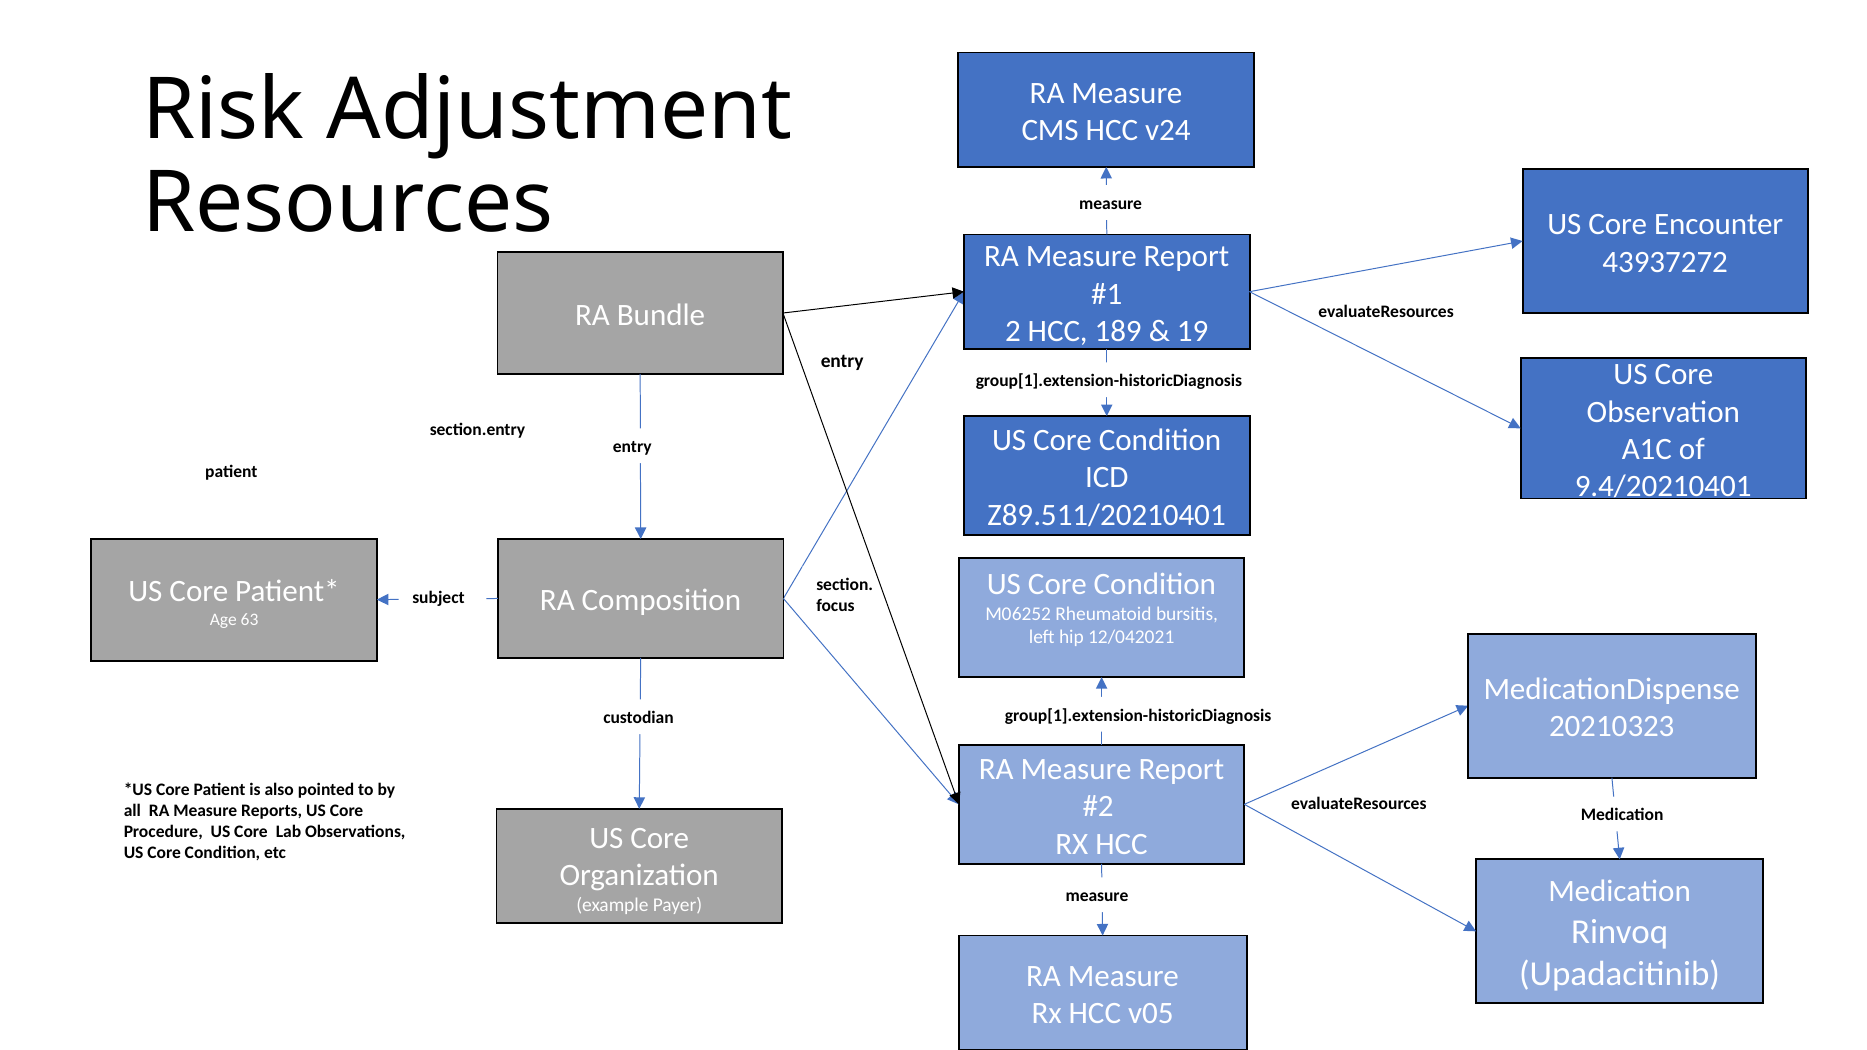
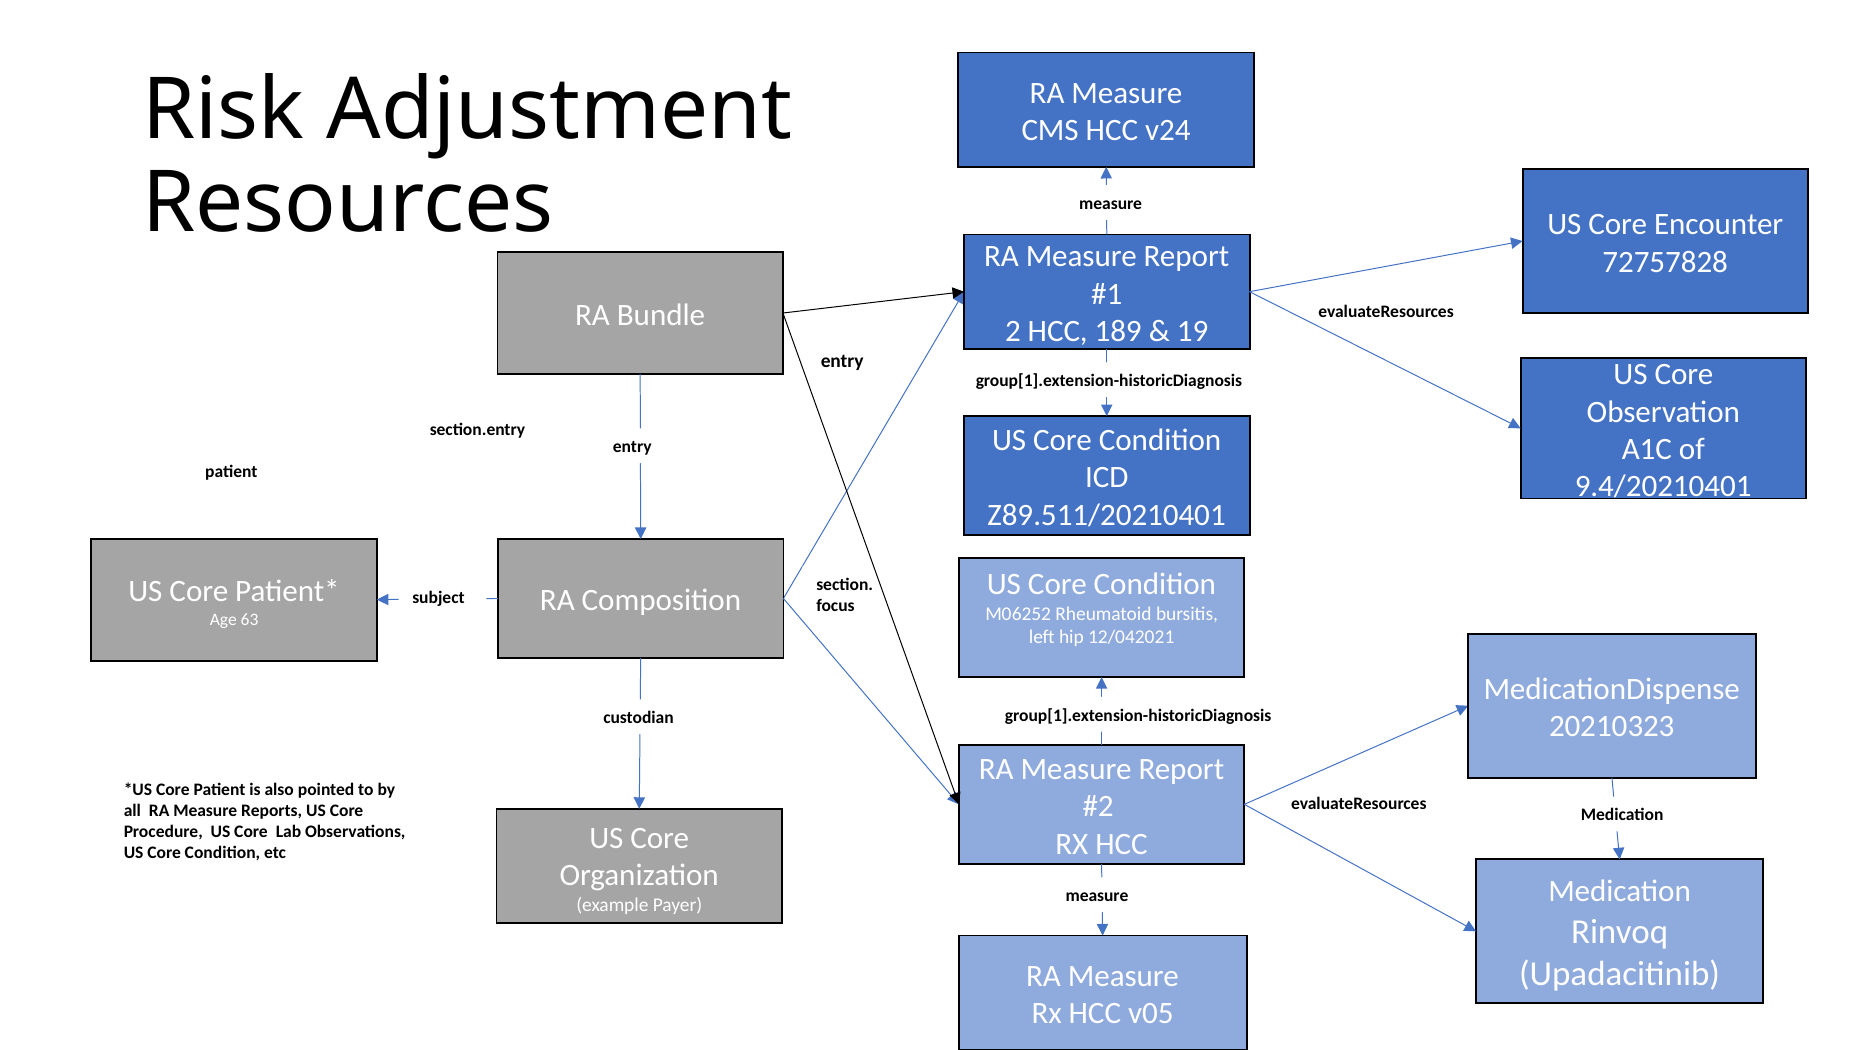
43937272: 43937272 -> 72757828 (1665, 262)
